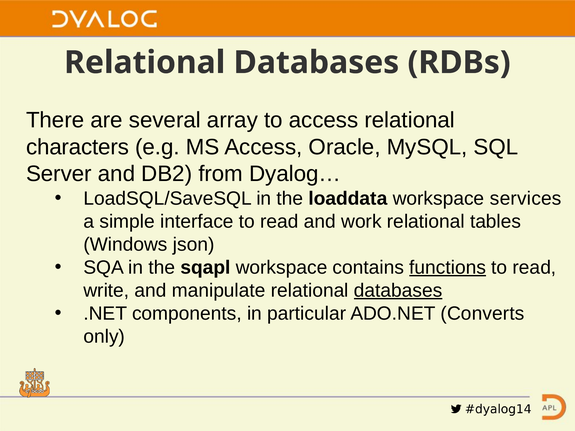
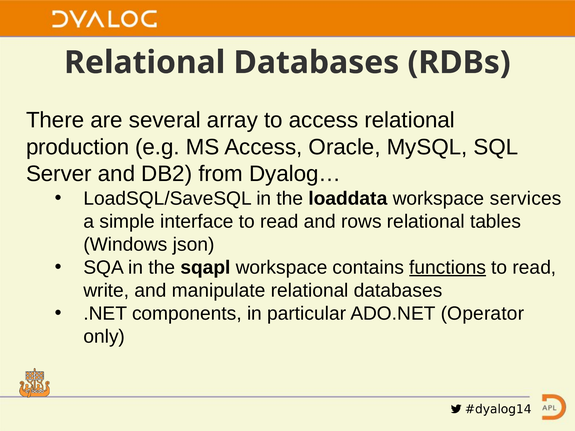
characters: characters -> production (78, 147)
work: work -> rows (361, 222)
databases underline: present -> none (398, 291)
Converts: Converts -> Operator (482, 314)
